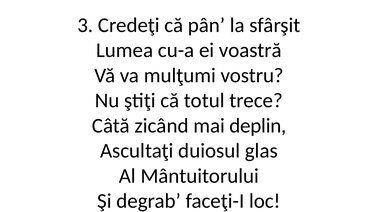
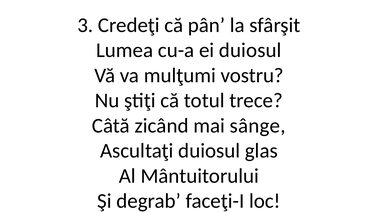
ei voastră: voastră -> duiosul (250, 50)
deplin: deplin -> sânge (258, 126)
